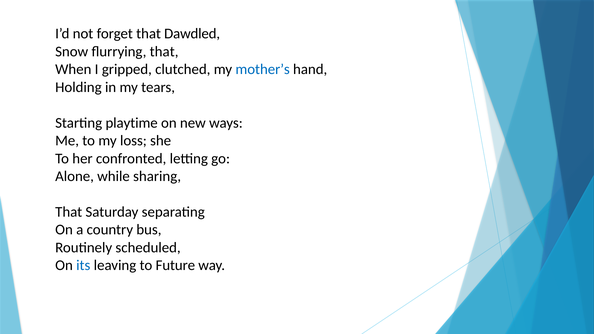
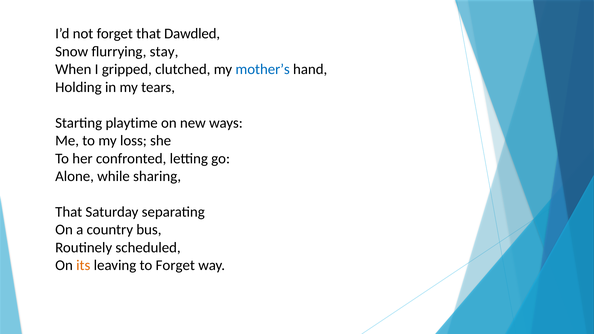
flurrying that: that -> stay (164, 52)
its colour: blue -> orange (83, 265)
to Future: Future -> Forget (175, 265)
